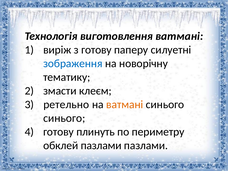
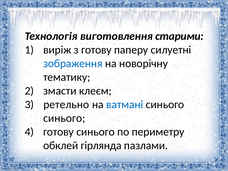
виготовлення ватмані: ватмані -> старими (179, 36)
ватмані colour: orange -> blue (125, 105)
готову плинуть: плинуть -> синього (96, 132)
обклей пазлами: пазлами -> гірлянда (101, 146)
